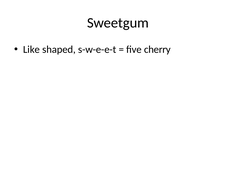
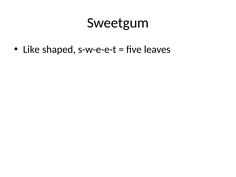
cherry: cherry -> leaves (157, 50)
